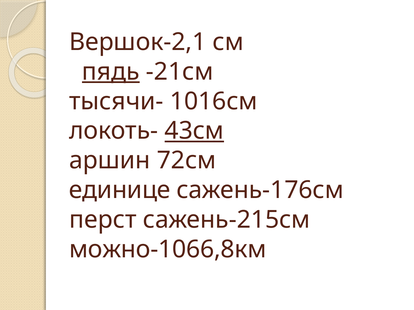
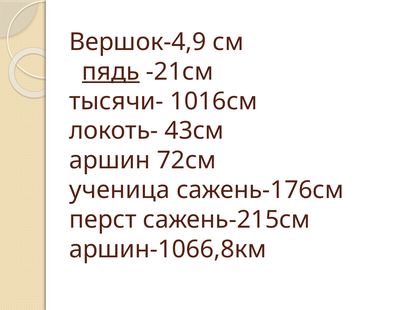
Вершок-2,1: Вершок-2,1 -> Вершок-4,9 (138, 42)
43см underline: present -> none (194, 131)
единице: единице -> ученица (119, 190)
можно-1066,8км: можно-1066,8км -> аршин-1066,8км (168, 250)
